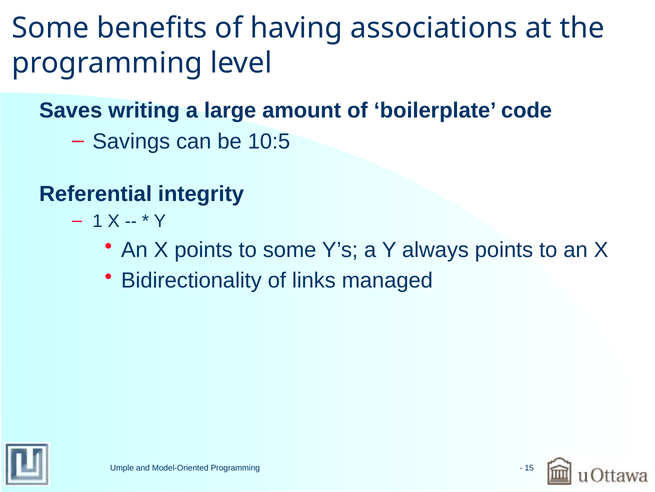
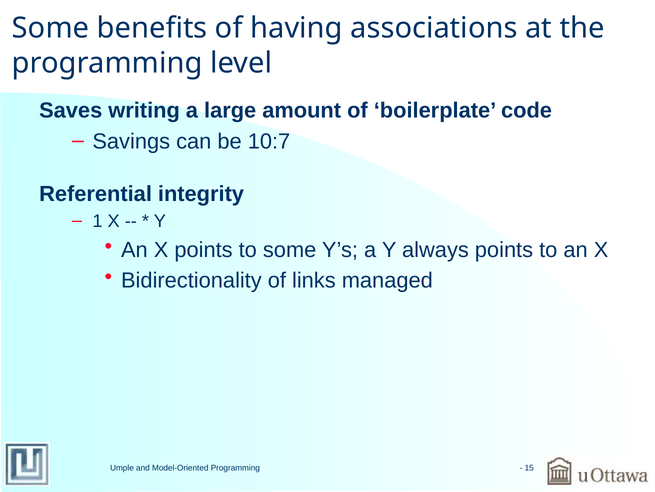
10:5: 10:5 -> 10:7 (269, 141)
